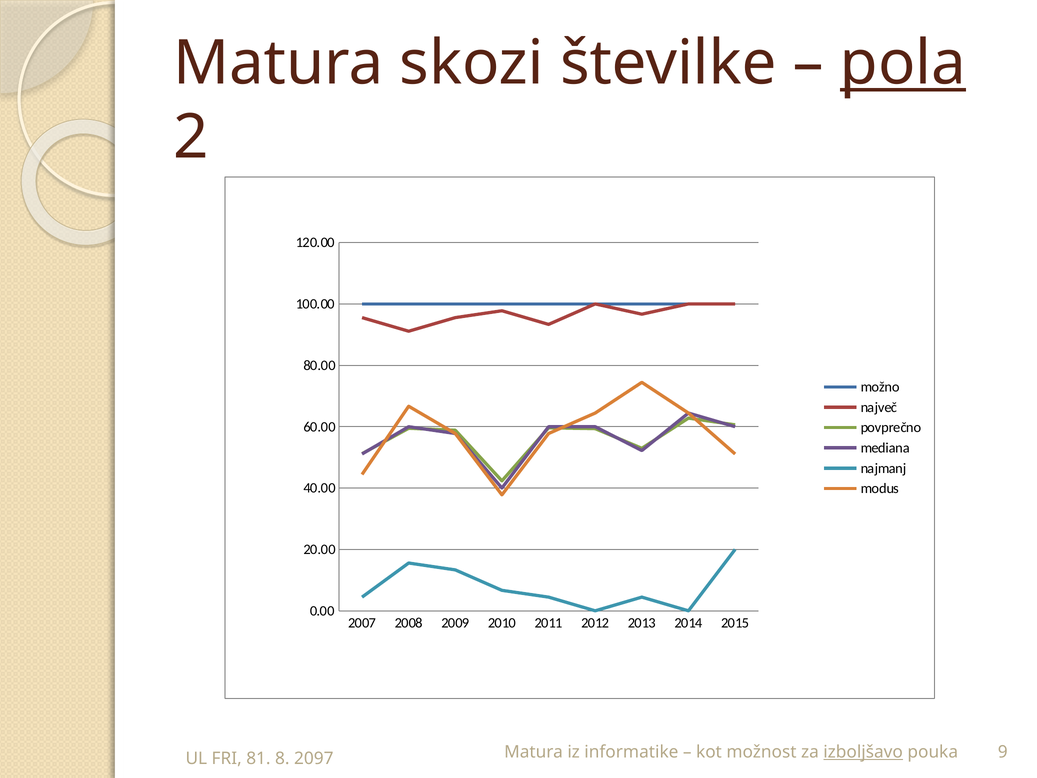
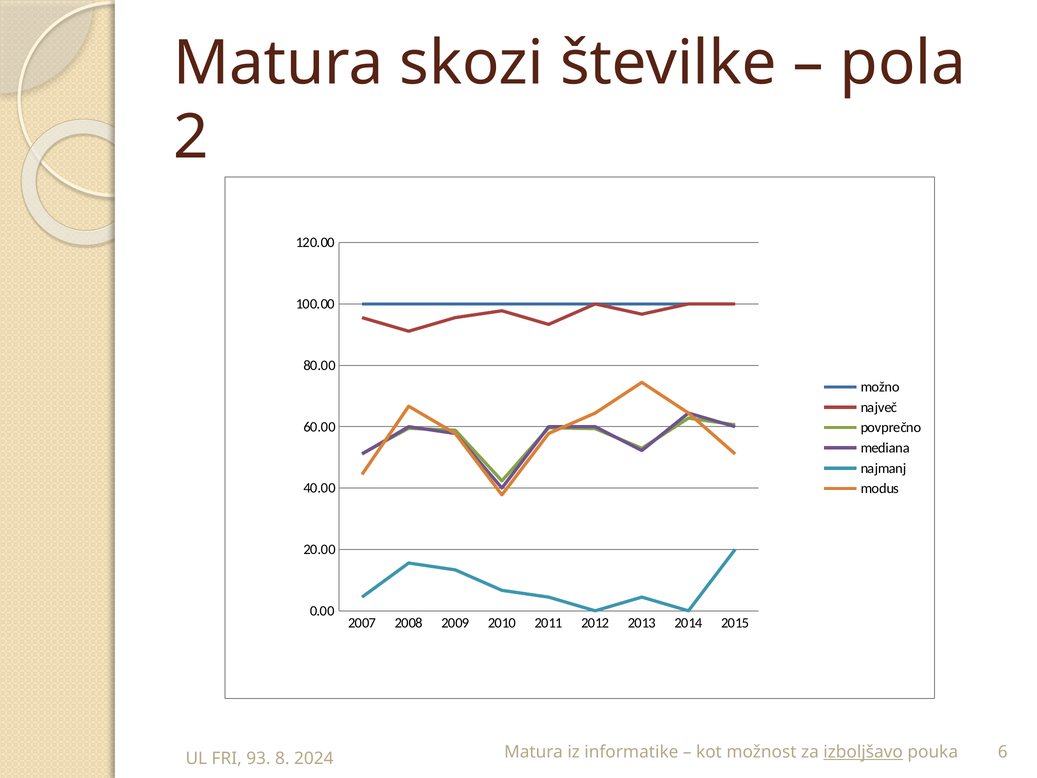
pola underline: present -> none (903, 63)
9: 9 -> 6 (1003, 752)
81: 81 -> 93 (258, 758)
2097: 2097 -> 2024 (314, 758)
